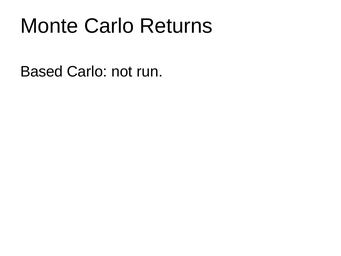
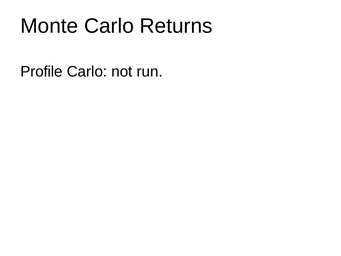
Based: Based -> Profile (42, 72)
